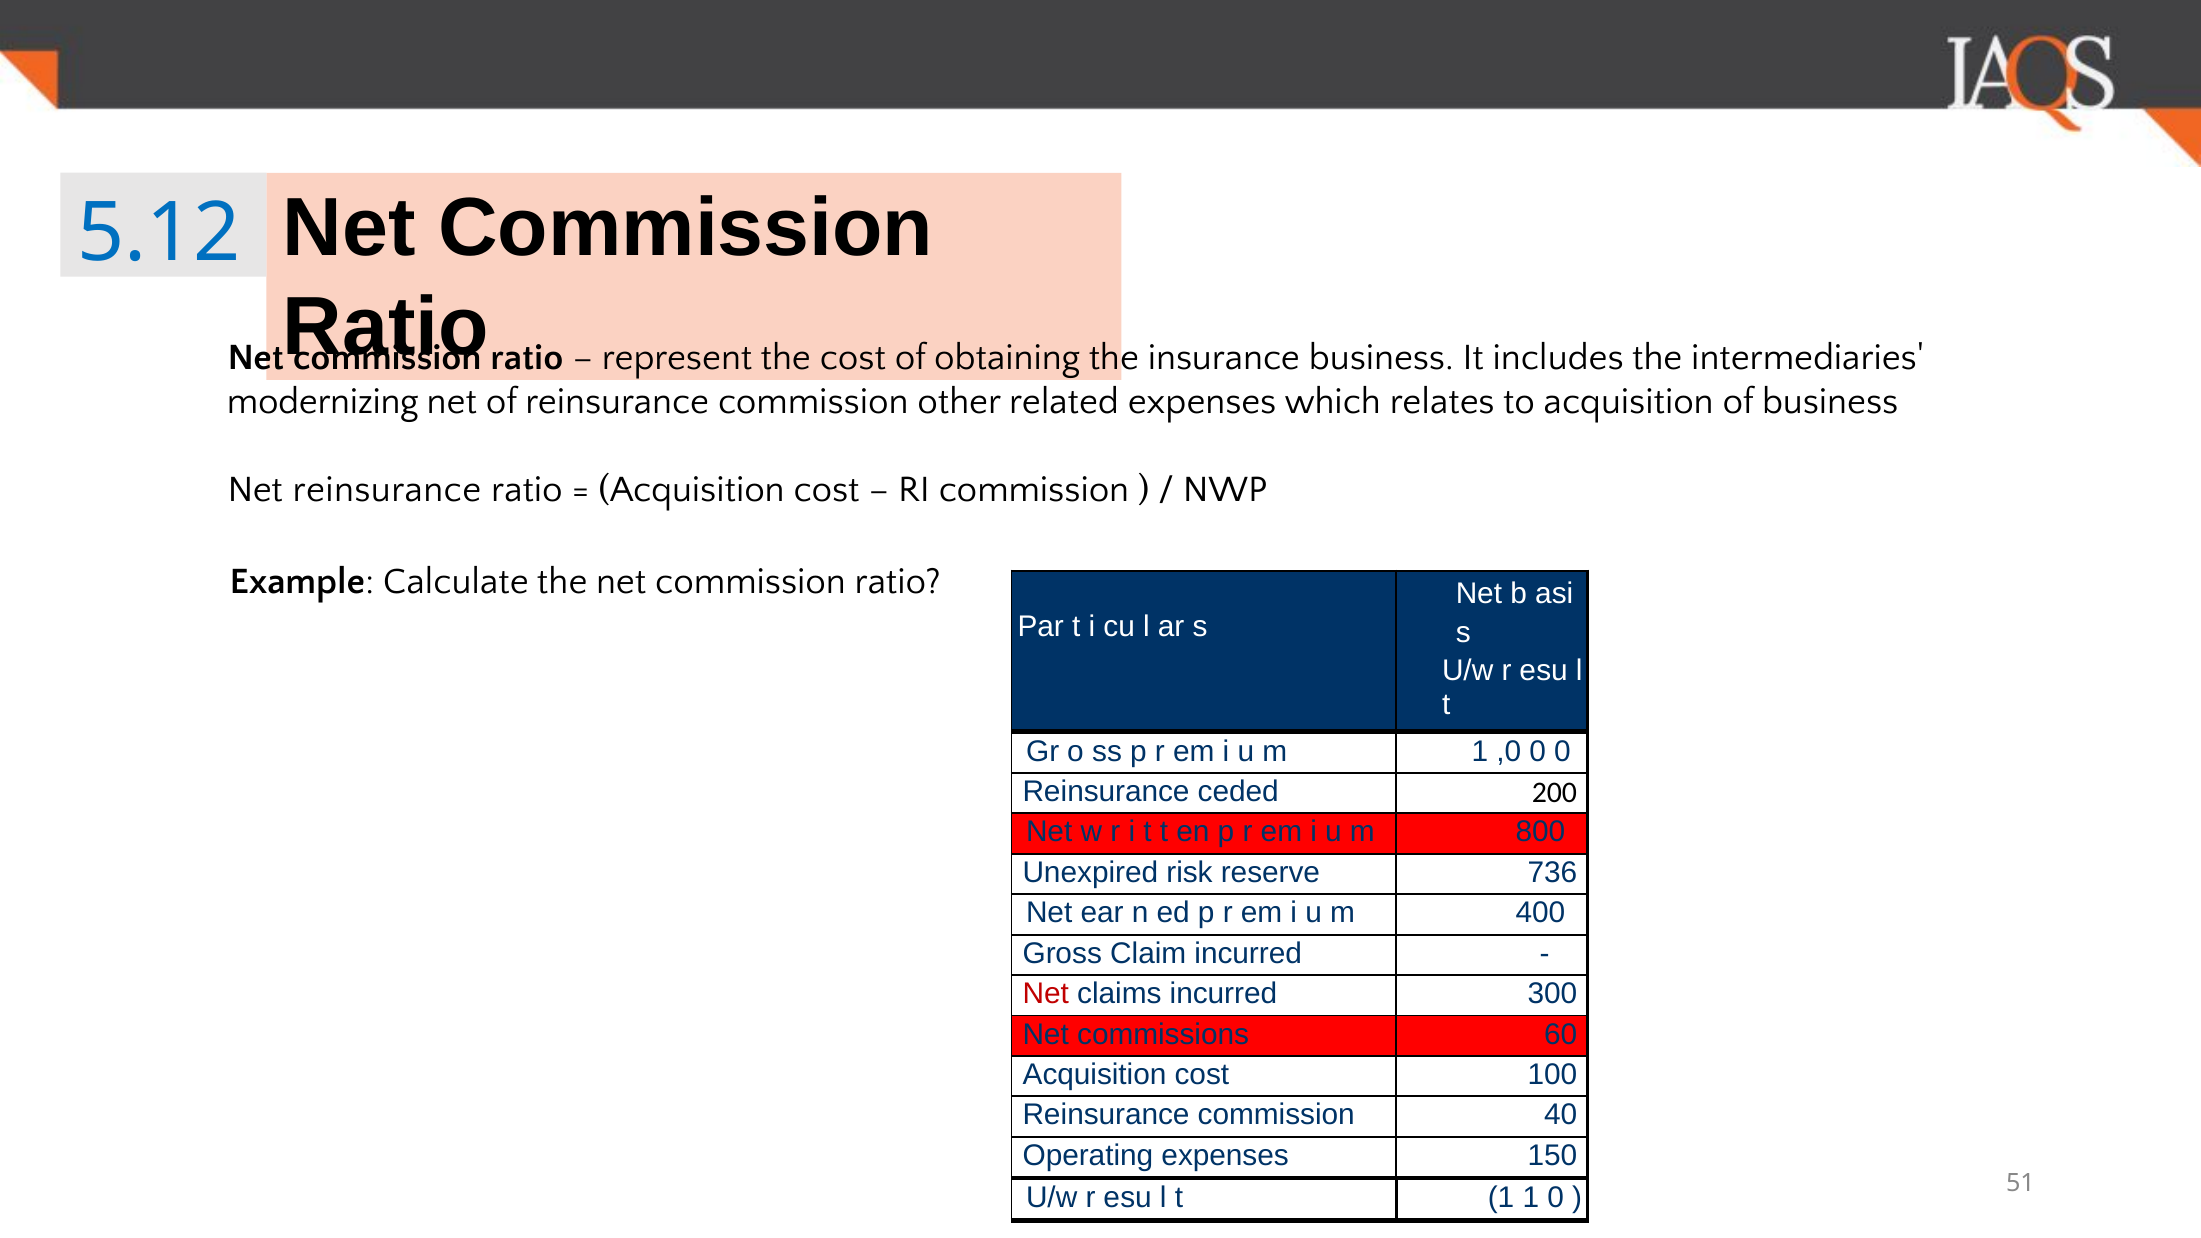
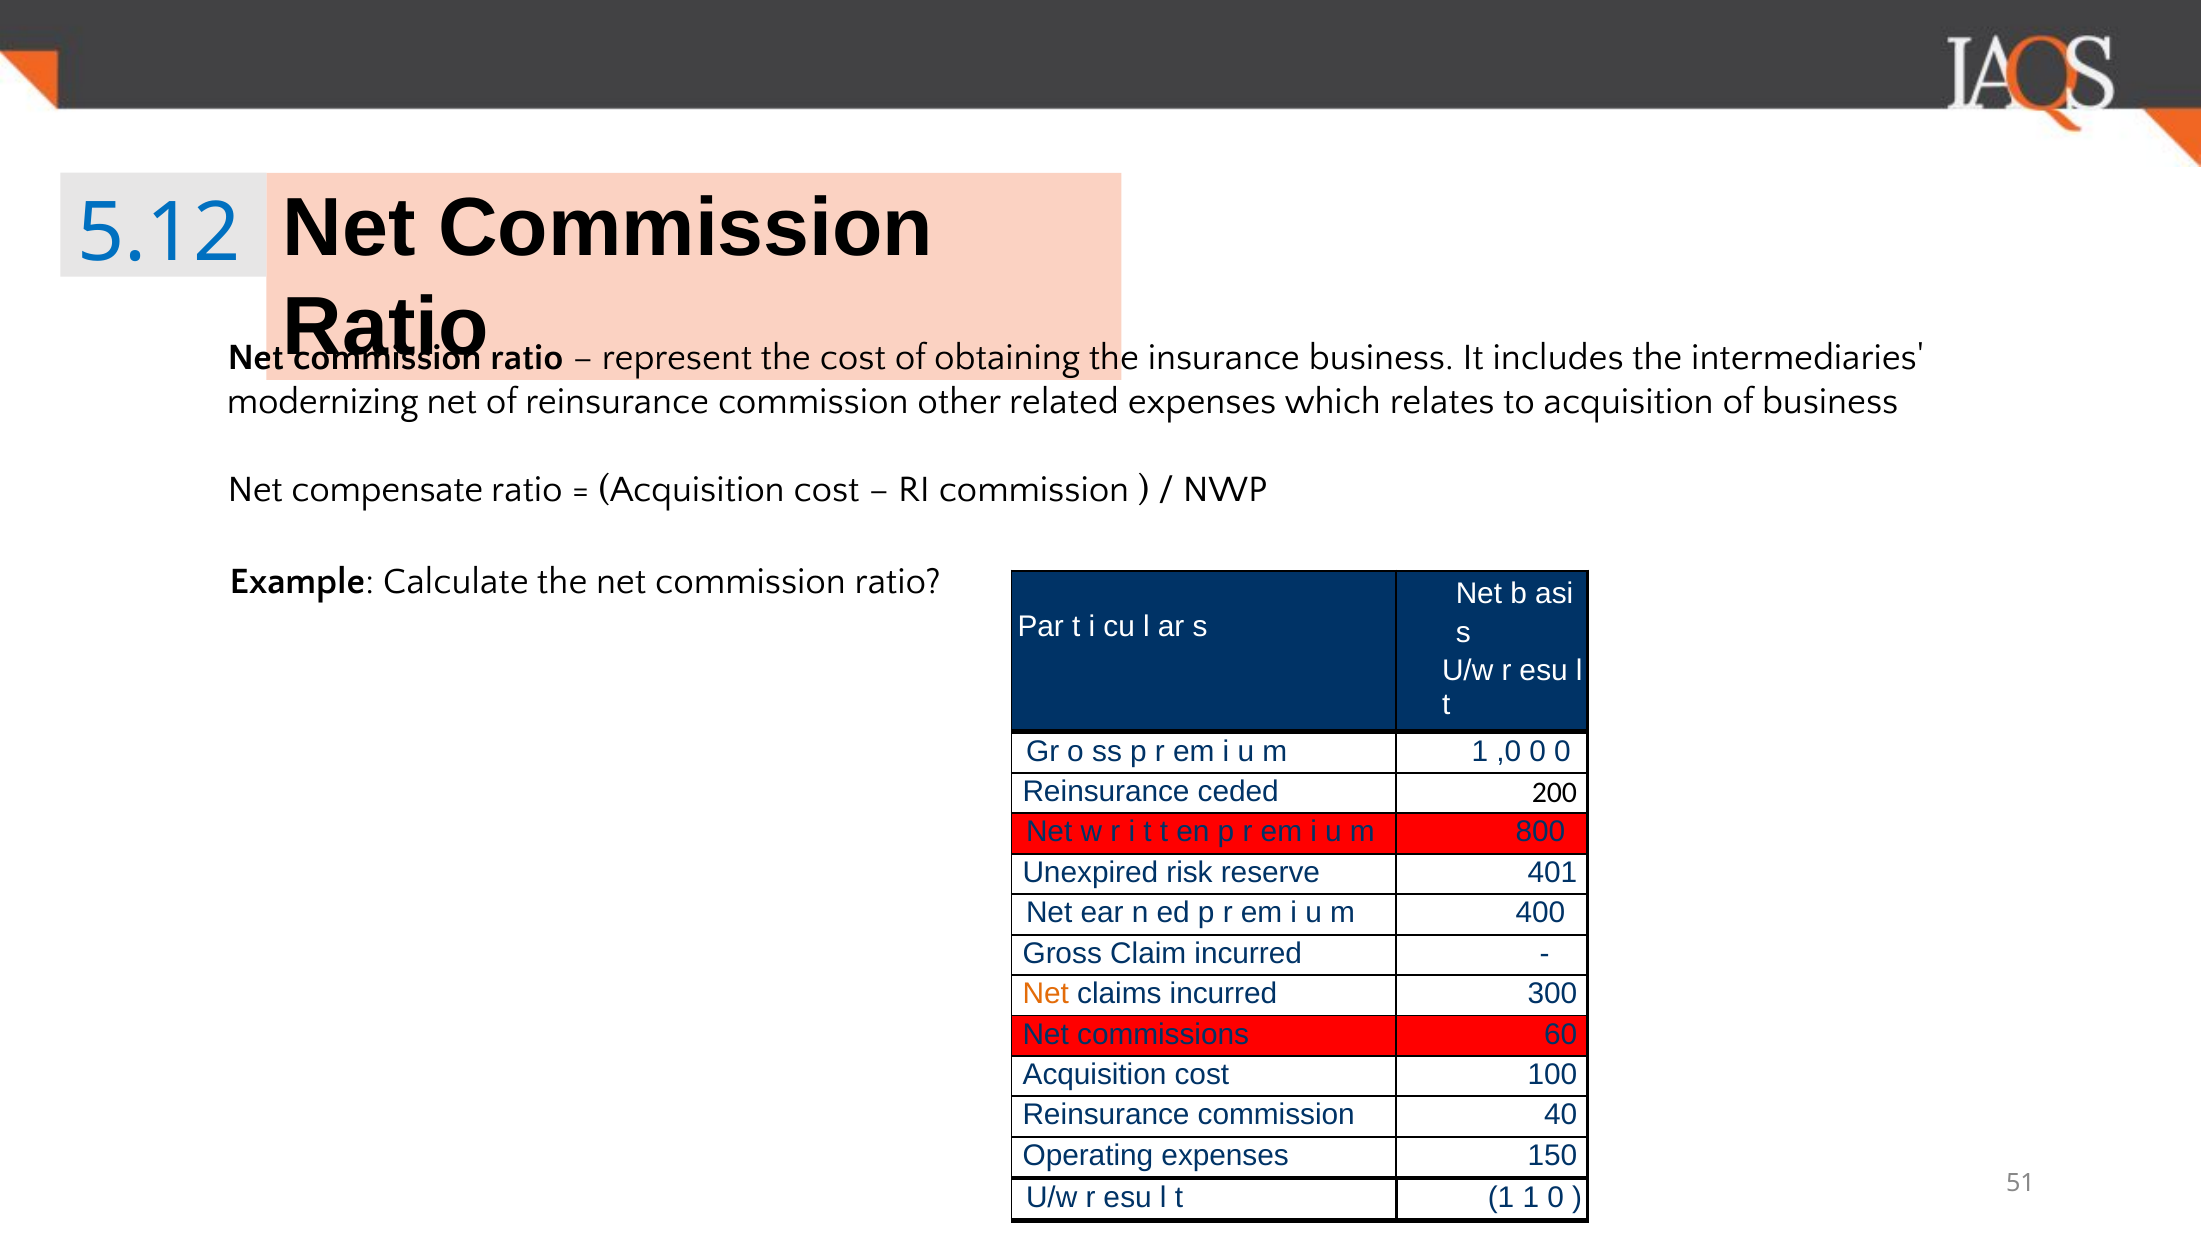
Net reinsurance: reinsurance -> compensate (387, 489)
736: 736 -> 401 (1552, 872)
Net colour: red -> orange (1046, 994)
